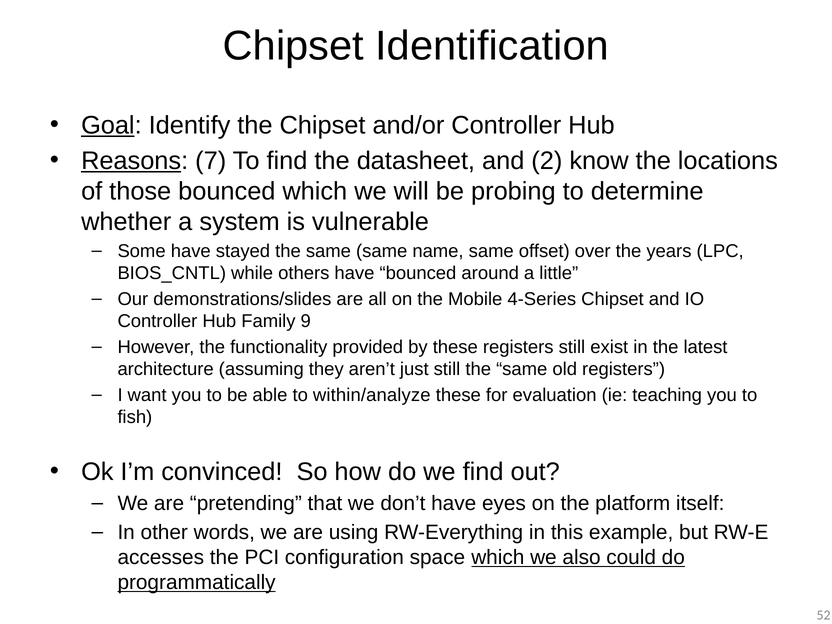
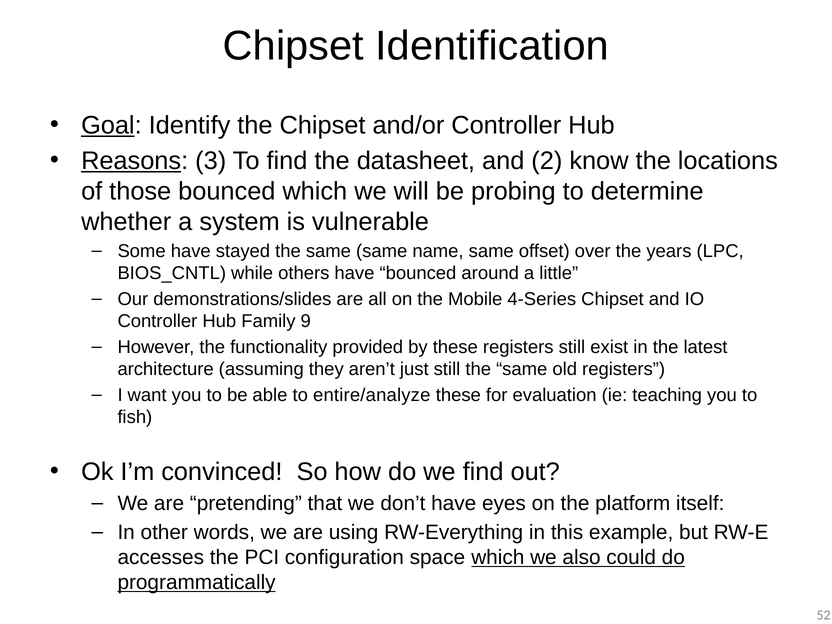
7: 7 -> 3 (211, 161)
within/analyze: within/analyze -> entire/analyze (372, 395)
